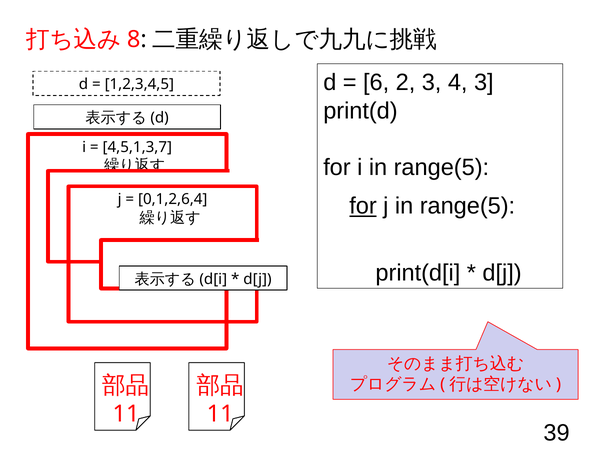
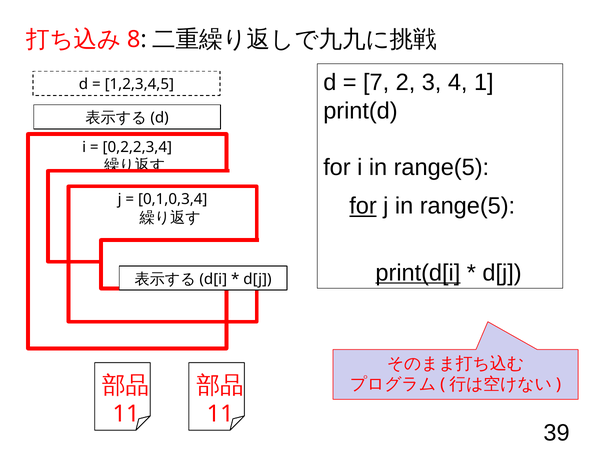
6: 6 -> 7 (376, 83)
4 3: 3 -> 1 (484, 83)
4,5,1,3,7: 4,5,1,3,7 -> 0,2,2,3,4 (137, 147)
0,1,2,6,4: 0,1,2,6,4 -> 0,1,0,3,4 (173, 199)
print(d[i underline: none -> present (418, 273)
